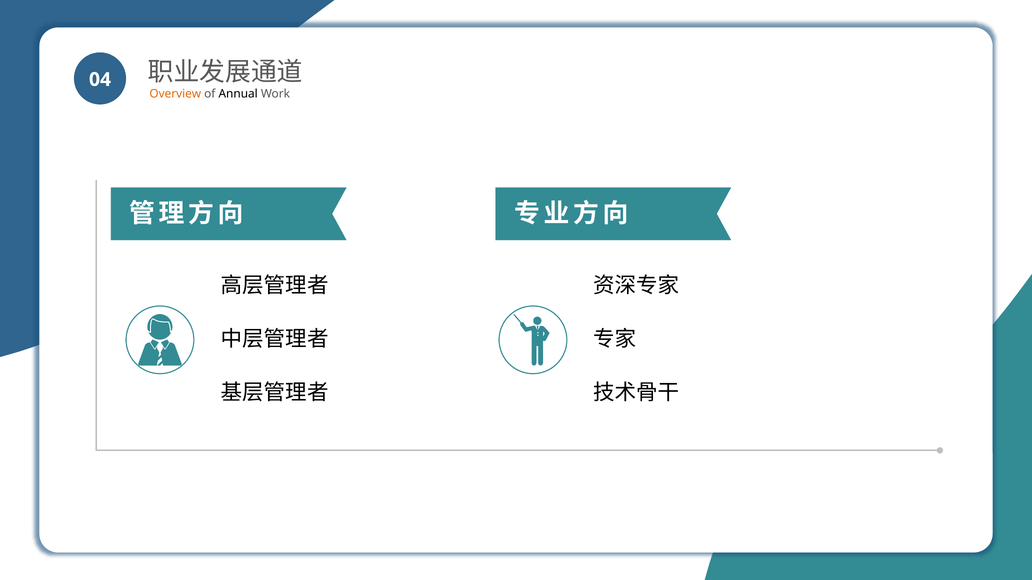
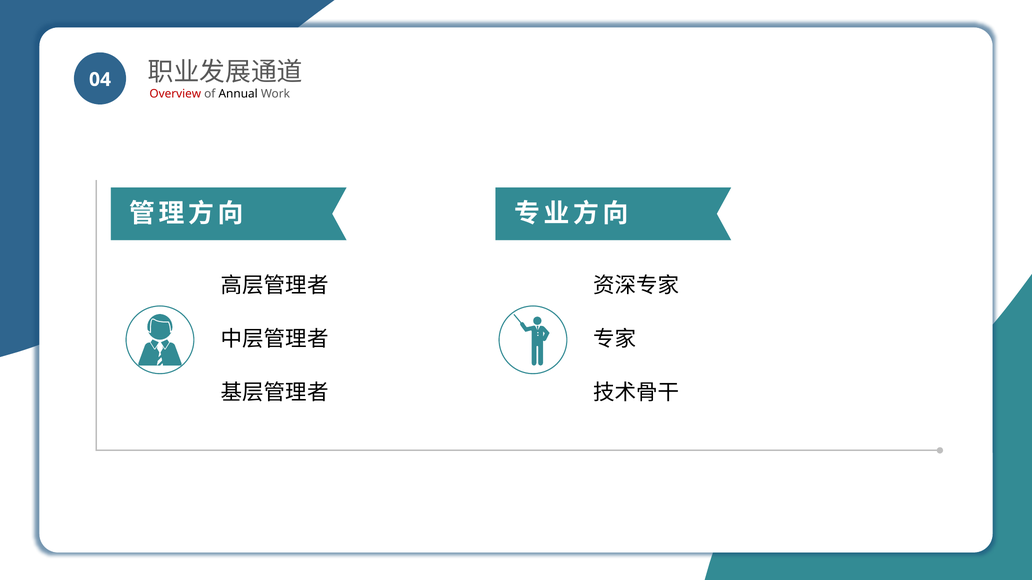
Overview colour: orange -> red (175, 94)
